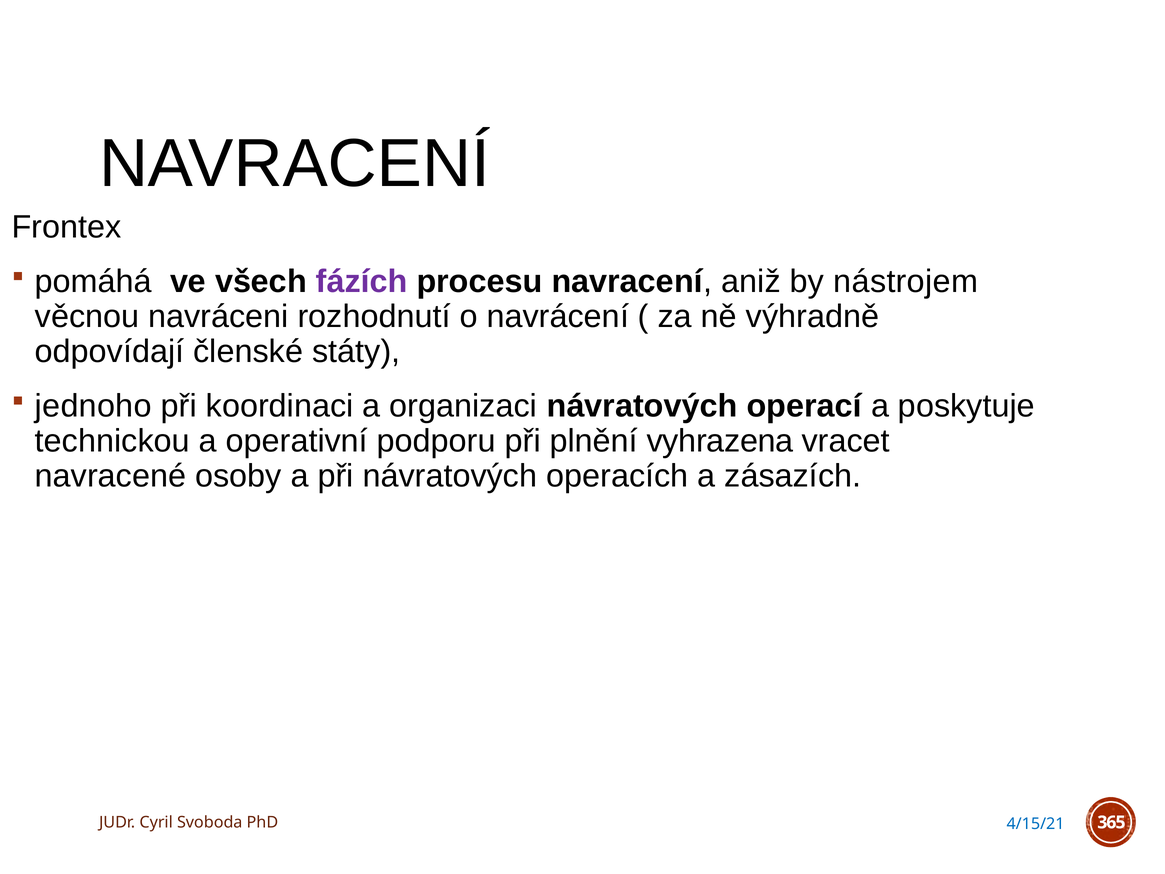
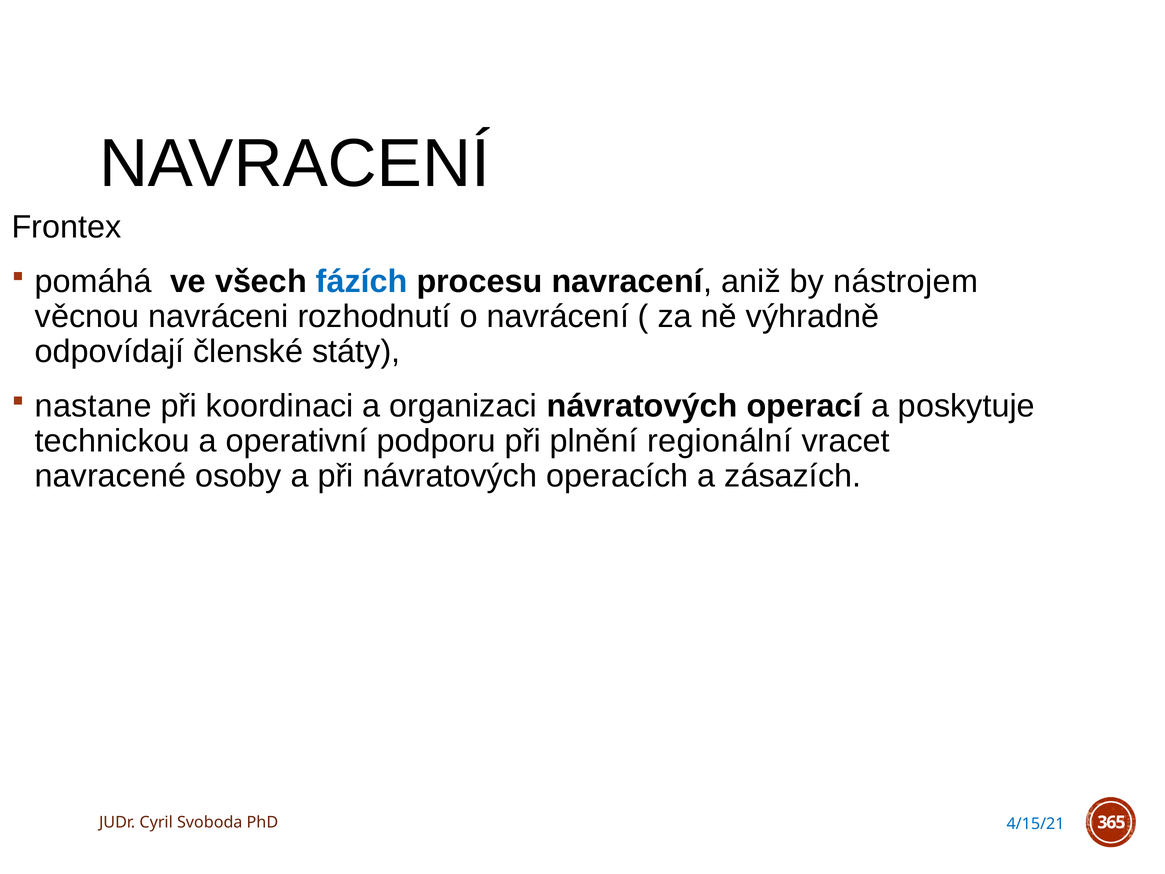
fázích colour: purple -> blue (362, 281)
jednoho: jednoho -> nastane (93, 406)
vyhrazena: vyhrazena -> regionální (720, 441)
